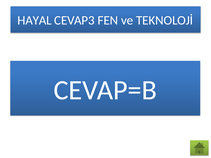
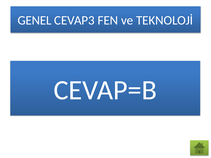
HAYAL: HAYAL -> GENEL (35, 20)
